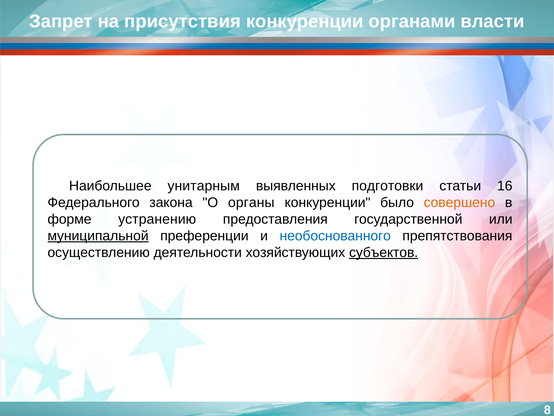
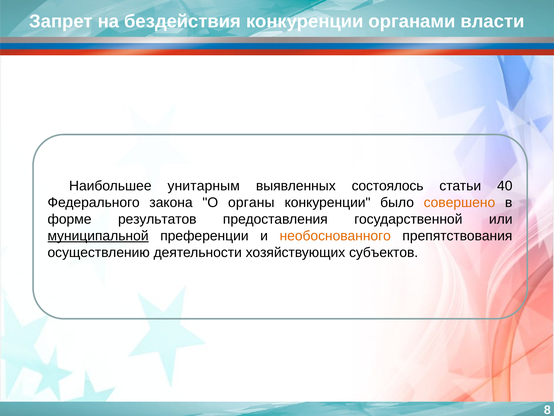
присутствия: присутствия -> бездействия (183, 21)
подготовки: подготовки -> состоялось (388, 186)
16: 16 -> 40 (505, 186)
устранению: устранению -> результатов (157, 219)
необоснованного colour: blue -> orange (335, 236)
субъектов underline: present -> none (384, 252)
